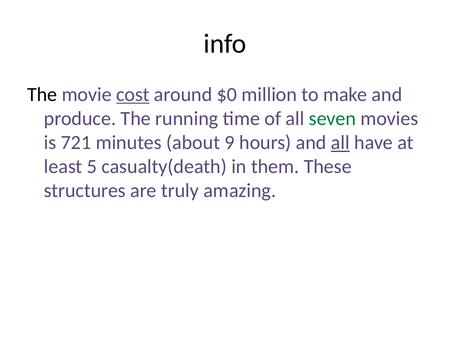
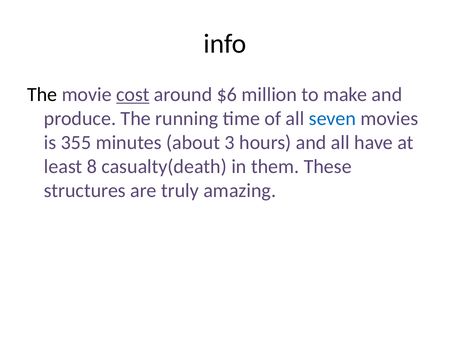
$0: $0 -> $6 (227, 94)
seven colour: green -> blue (332, 118)
721: 721 -> 355 (76, 142)
9: 9 -> 3 (230, 142)
all underline: present -> none (340, 142)
5: 5 -> 8 (92, 166)
